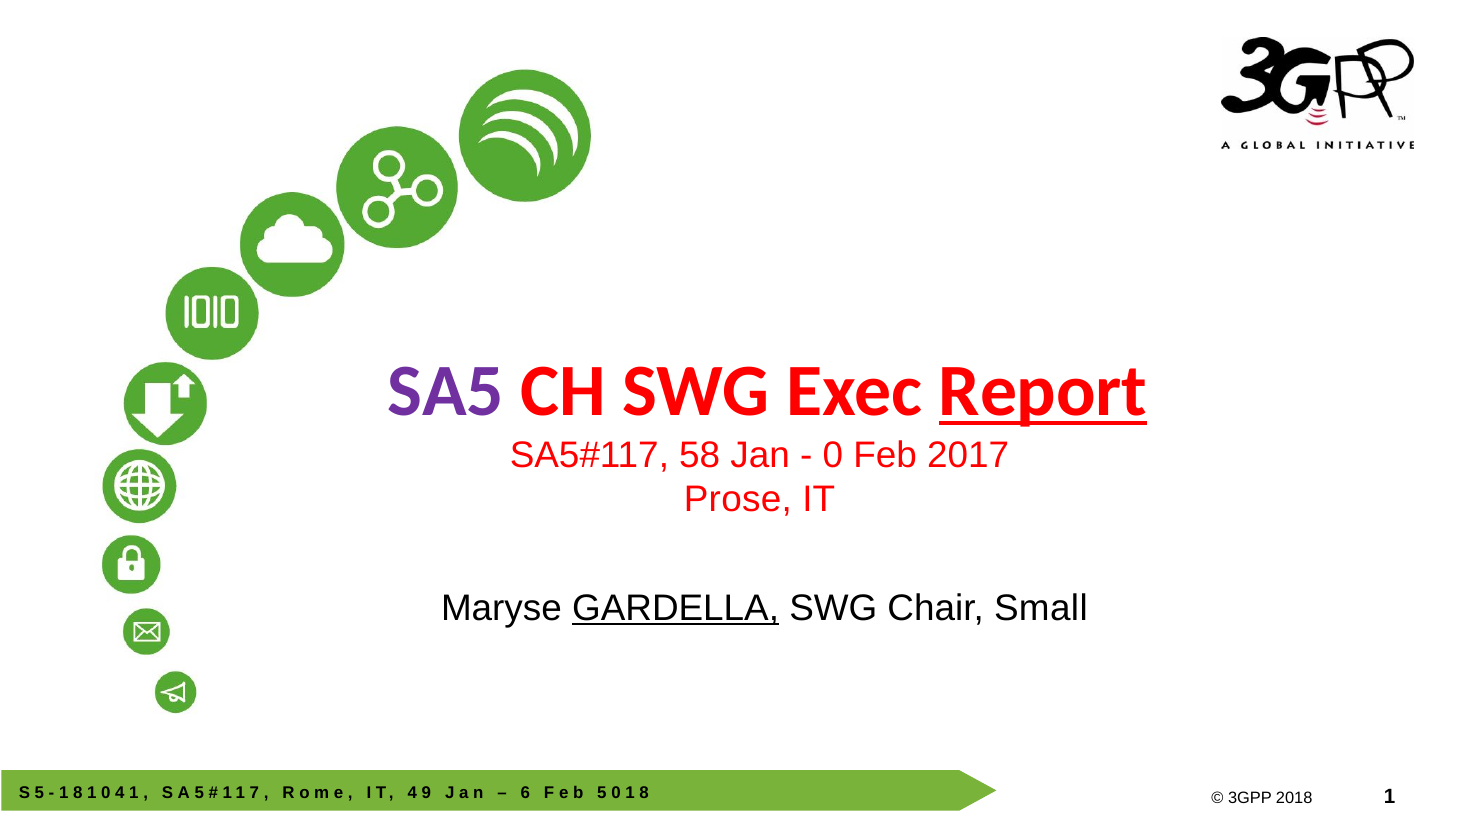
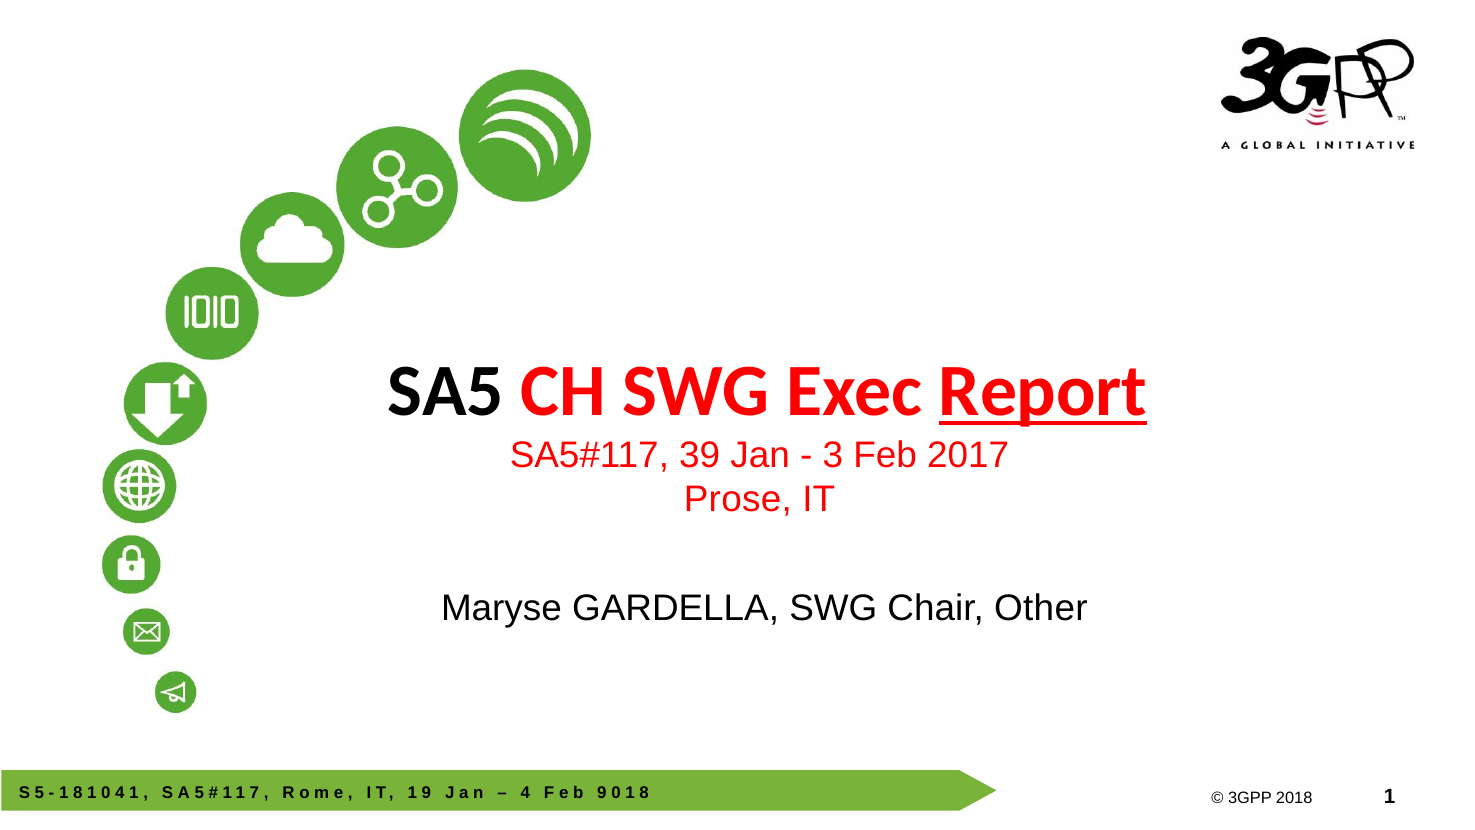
SA5 colour: purple -> black (446, 391)
58: 58 -> 39 (700, 455)
0: 0 -> 3 (833, 455)
GARDELLA underline: present -> none (676, 608)
Small: Small -> Other (1041, 608)
4: 4 -> 1 (412, 792)
6: 6 -> 4 (525, 792)
5: 5 -> 9 (602, 792)
